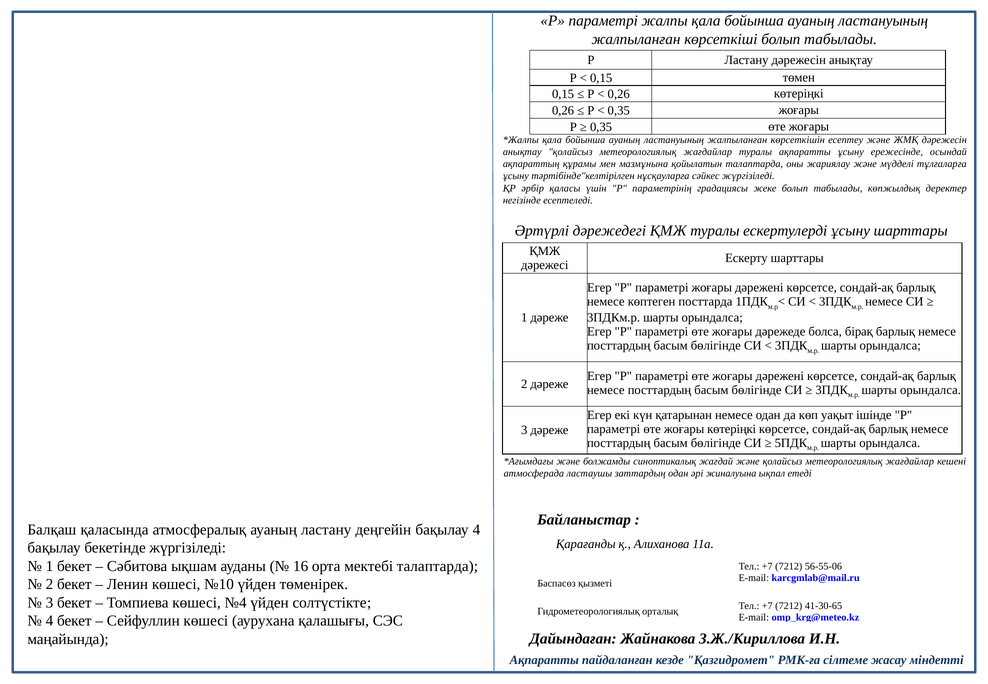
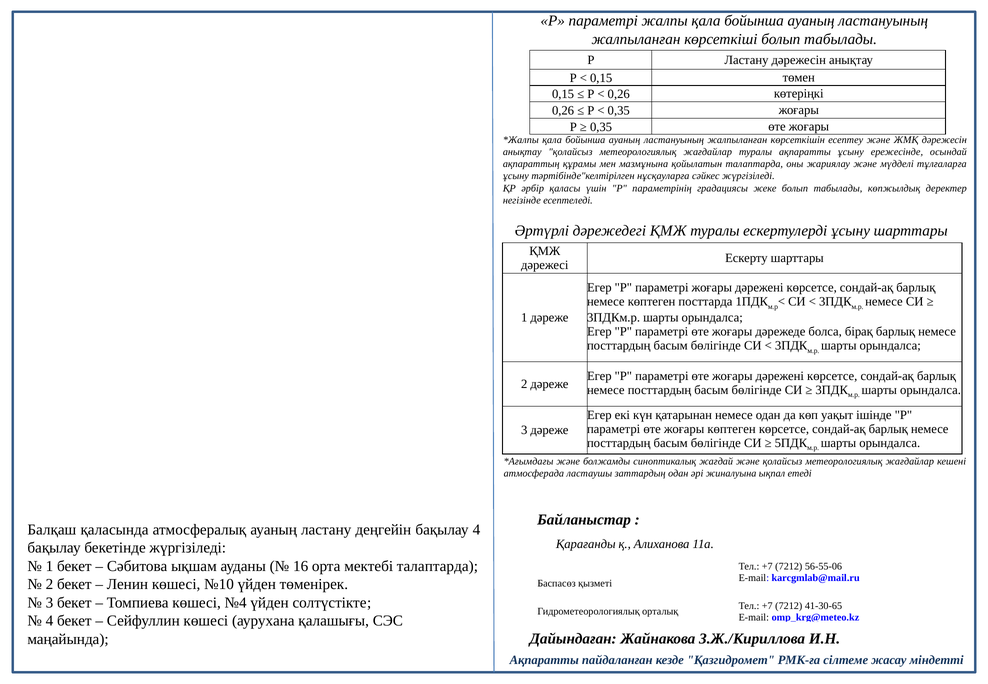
жоғары көтеріңкі: көтеріңкі -> көптеген (732, 429)
